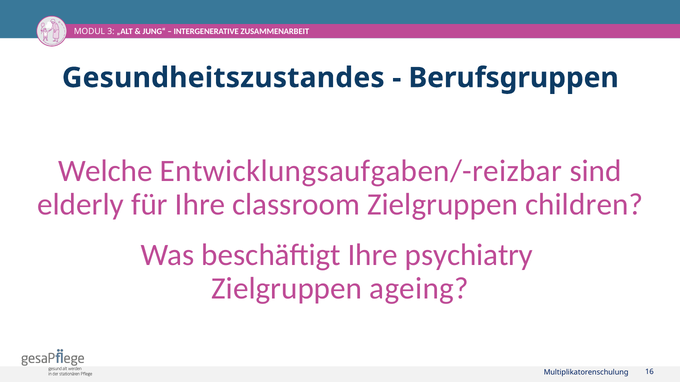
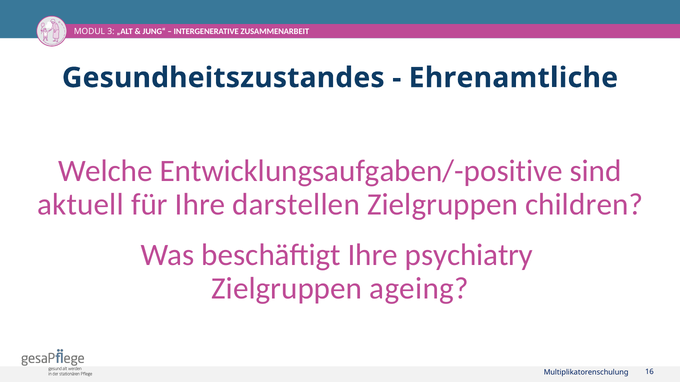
Berufsgruppen: Berufsgruppen -> Ehrenamtliche (513, 78)
Entwicklungsaufgaben/-reizbar: Entwicklungsaufgaben/-reizbar -> Entwicklungsaufgaben/-positive (361, 171)
elderly: elderly -> aktuell (81, 205)
classroom: classroom -> darstellen (296, 205)
